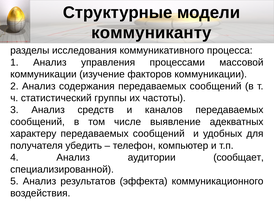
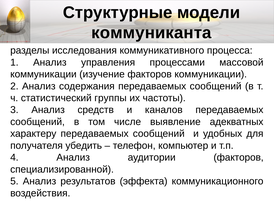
коммуниканту: коммуниканту -> коммуниканта (151, 33)
аудитории сообщает: сообщает -> факторов (239, 157)
